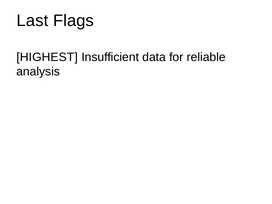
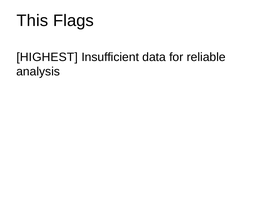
Last: Last -> This (32, 21)
